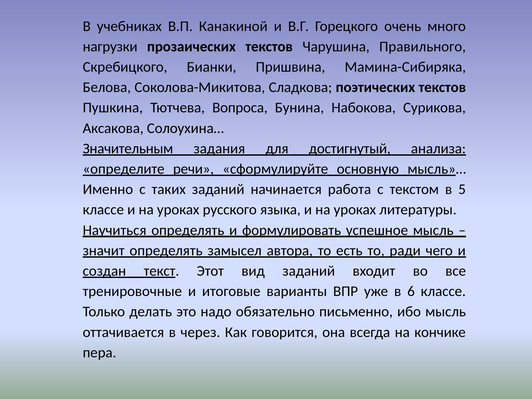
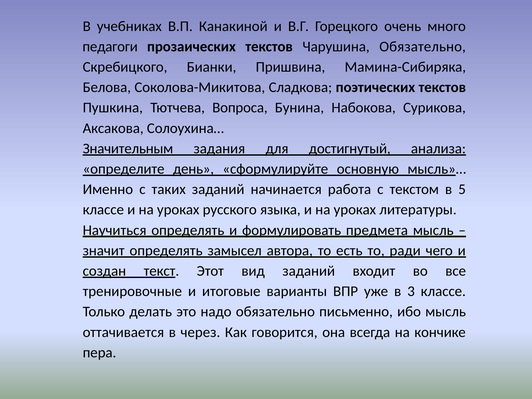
нагрузки: нагрузки -> педагоги (110, 47)
Чарушина Правильного: Правильного -> Обязательно (423, 47)
речи: речи -> день (194, 169)
успешное: успешное -> предмета (377, 230)
6: 6 -> 3 (411, 291)
